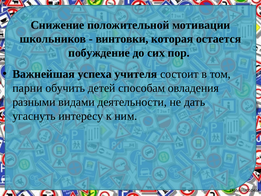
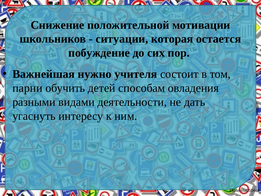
винтовки: винтовки -> ситуации (122, 39)
успеха: успеха -> нужно (95, 74)
